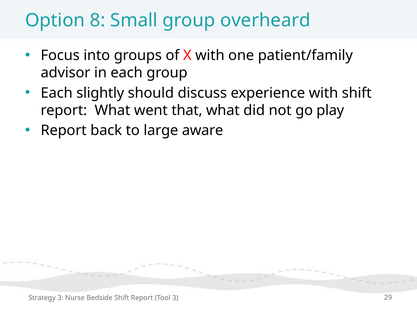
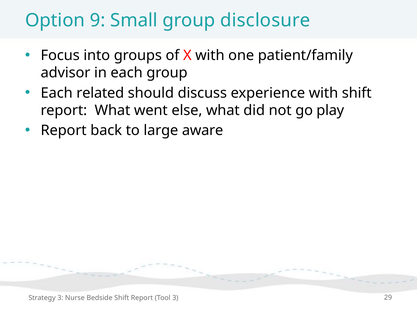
8: 8 -> 9 (98, 20)
overheard: overheard -> disclosure (265, 20)
slightly: slightly -> related (100, 93)
that: that -> else (187, 111)
